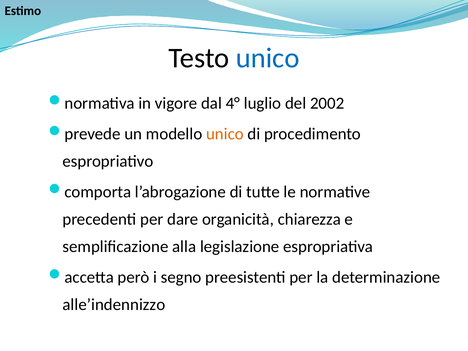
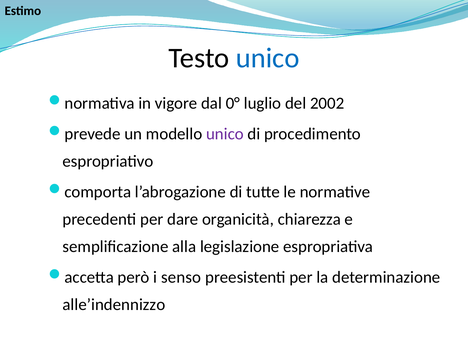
4°: 4° -> 0° (233, 103)
unico colour: orange -> purple (225, 134)
segno: segno -> senso (181, 277)
